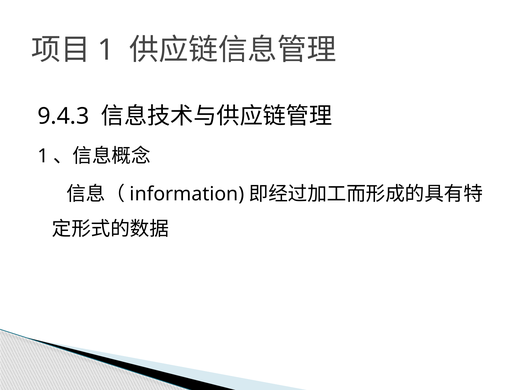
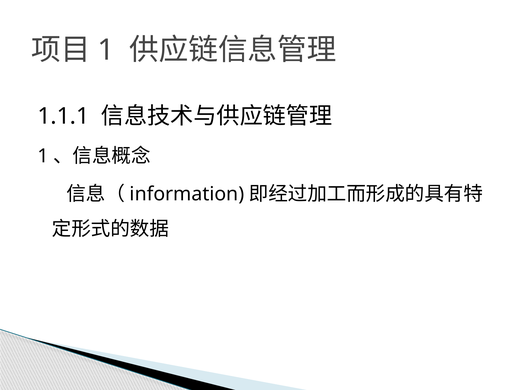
9.4.3: 9.4.3 -> 1.1.1 (63, 116)
